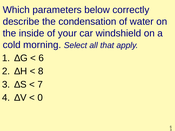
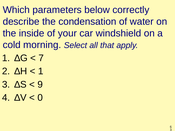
6: 6 -> 7 (41, 58)
8: 8 -> 1 (41, 71)
7: 7 -> 9 (40, 85)
